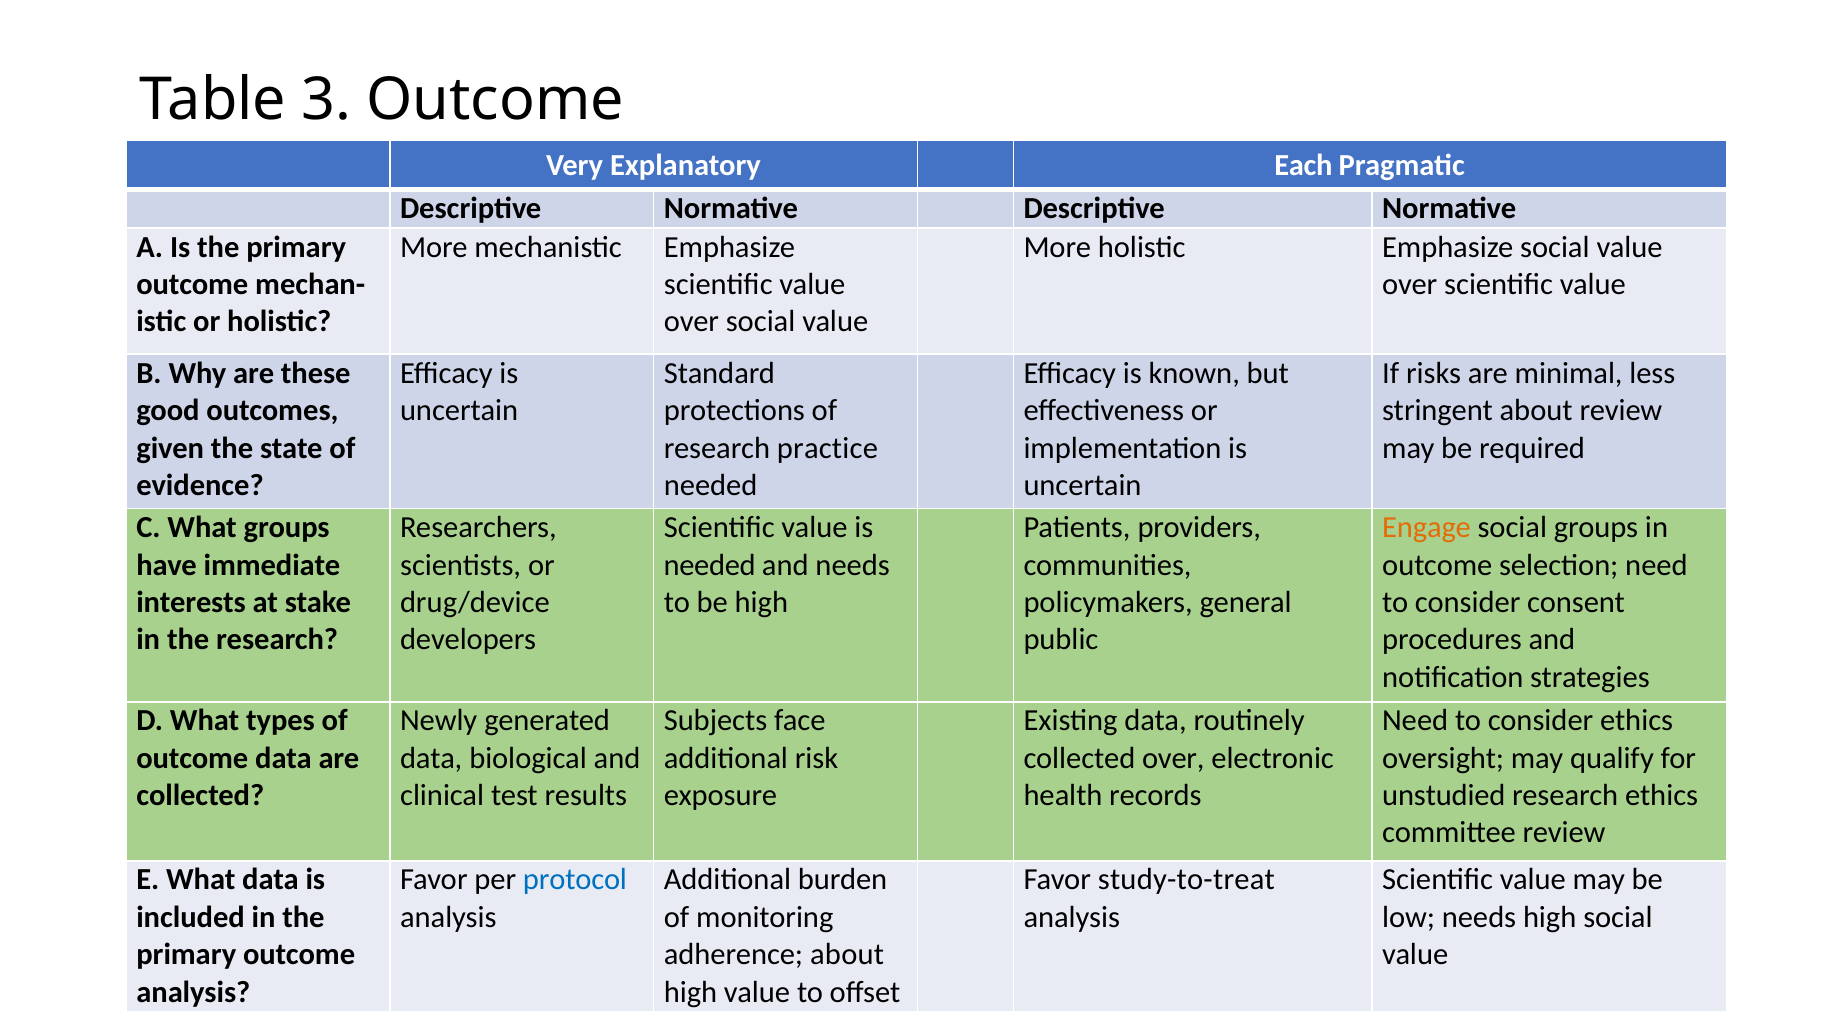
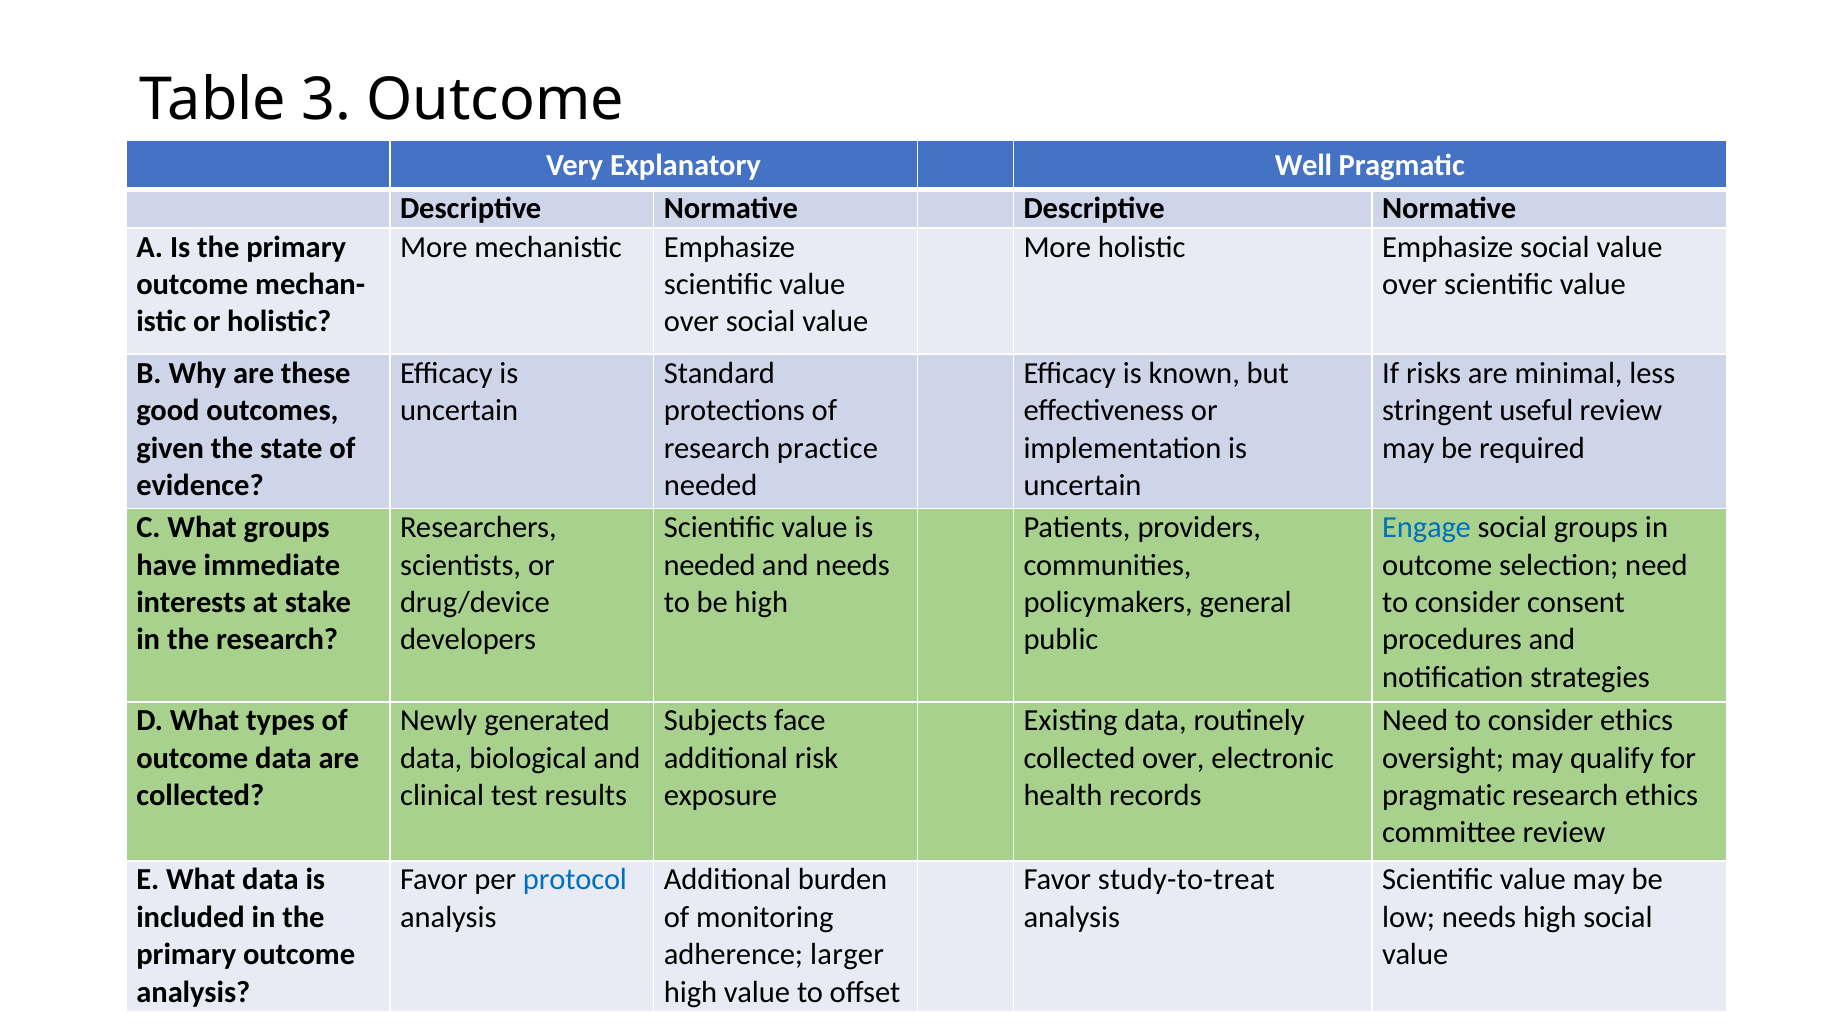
Each: Each -> Well (1303, 165)
stringent about: about -> useful (1536, 411)
Engage colour: orange -> blue (1427, 528)
unstudied: unstudied -> pragmatic (1444, 796)
adherence about: about -> larger (847, 955)
